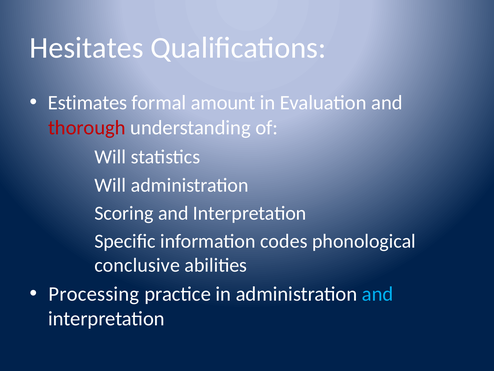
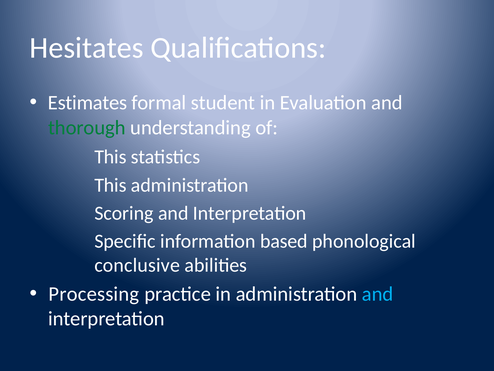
amount: amount -> student (223, 103)
thorough colour: red -> green (87, 127)
Will: Will -> This (110, 157)
Will: Will -> This (110, 185)
codes: codes -> based (284, 241)
